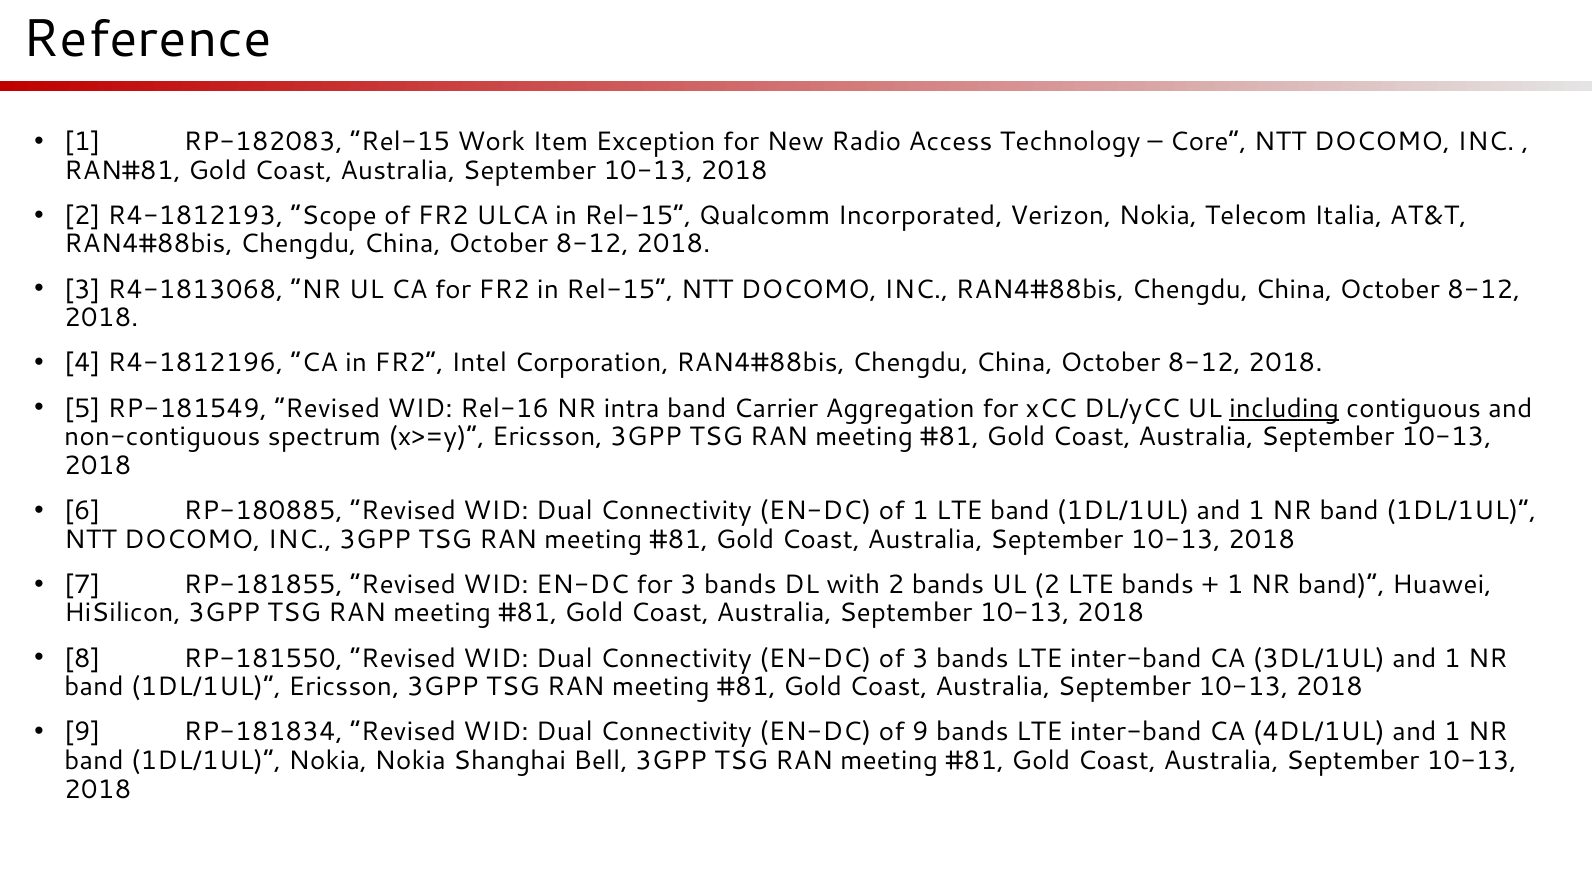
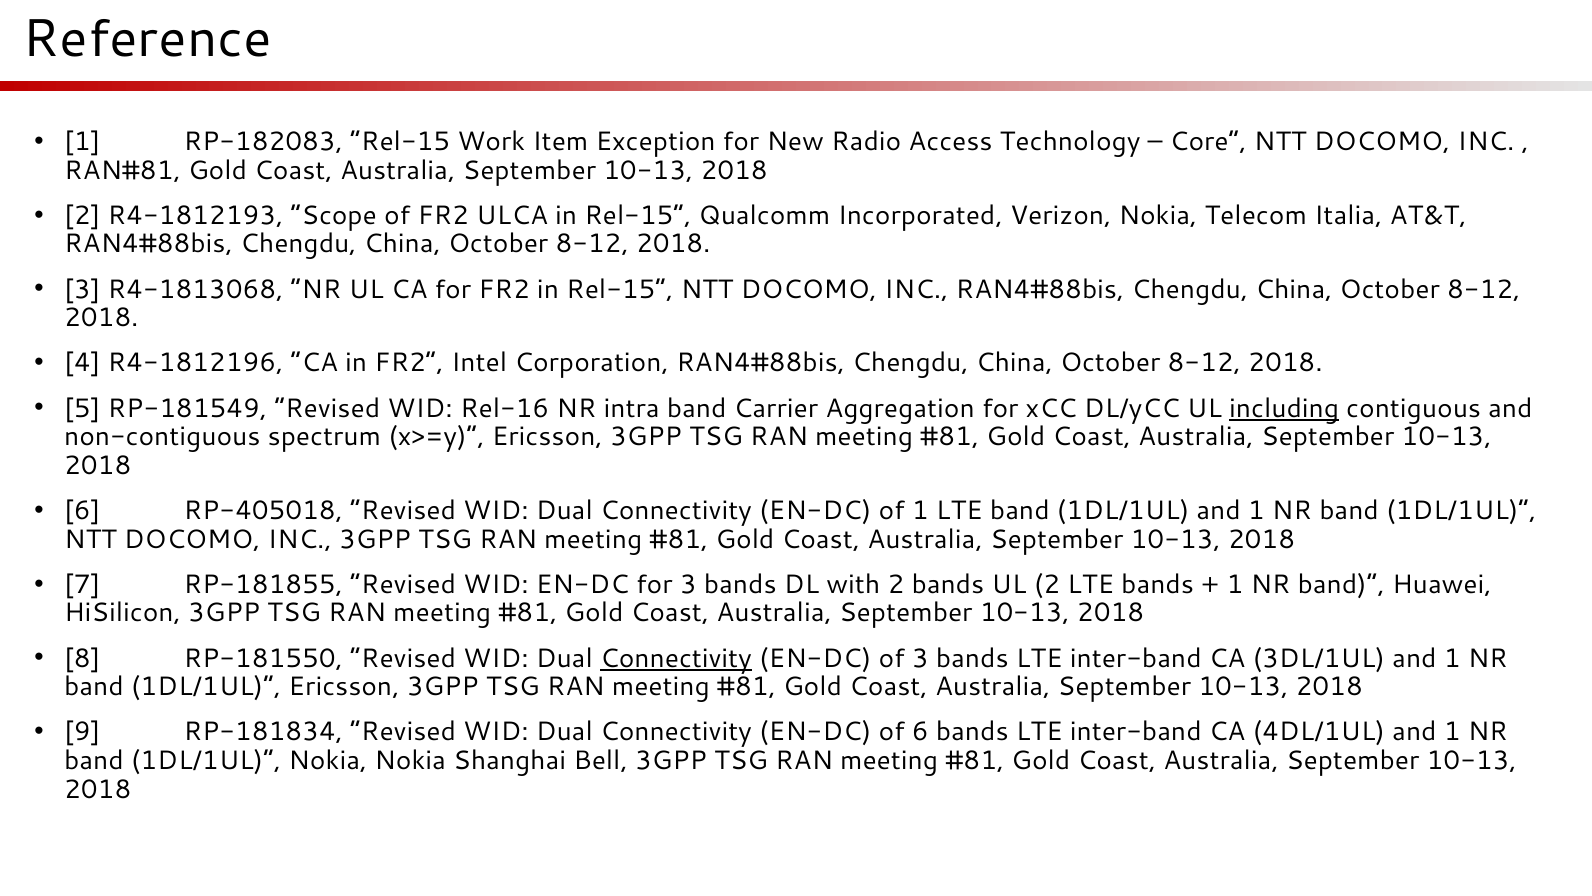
RP-180885: RP-180885 -> RP-405018 (263, 510)
Connectivity underline: none -> present (676, 658)
of 9: 9 -> 6 (920, 732)
